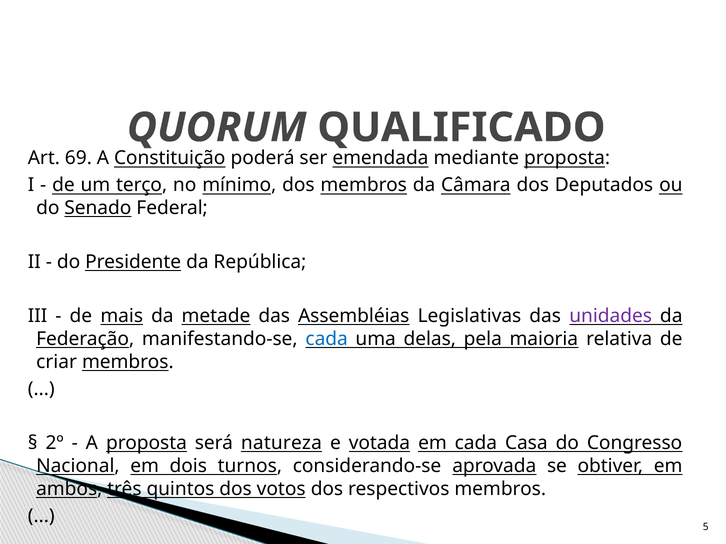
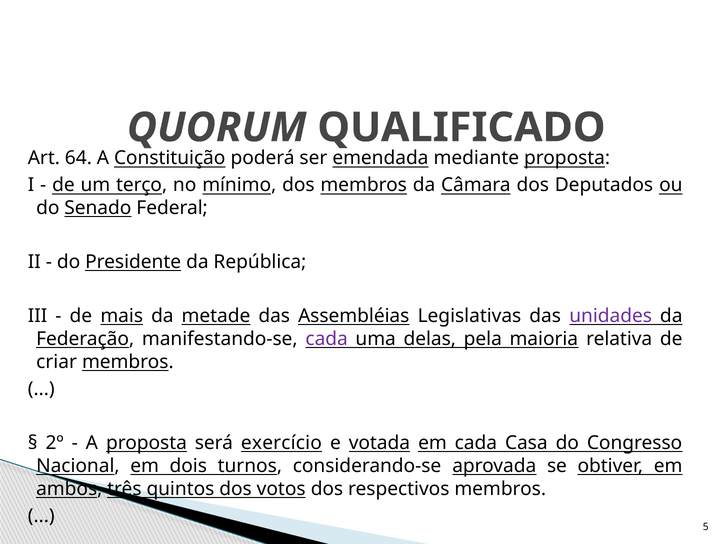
69: 69 -> 64 (78, 158)
cada colour: blue -> purple (327, 339)
natureza: natureza -> exercício (281, 443)
